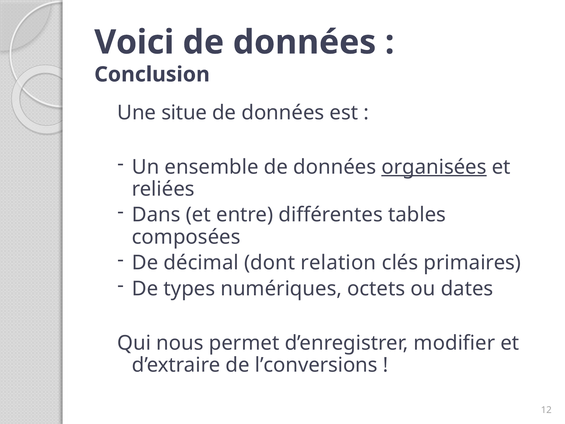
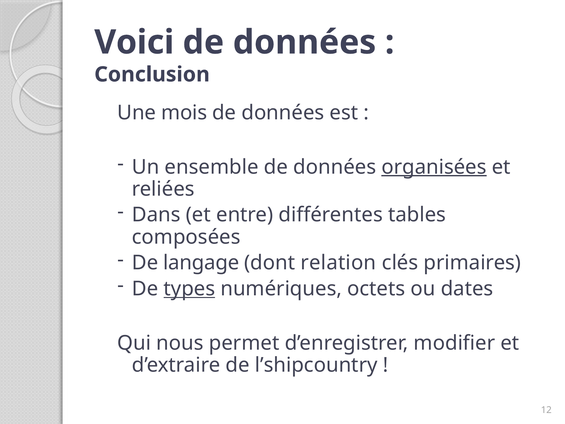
situe: situe -> mois (184, 113)
décimal: décimal -> langage (201, 263)
types underline: none -> present (189, 289)
l’conversions: l’conversions -> l’shipcountry (316, 365)
